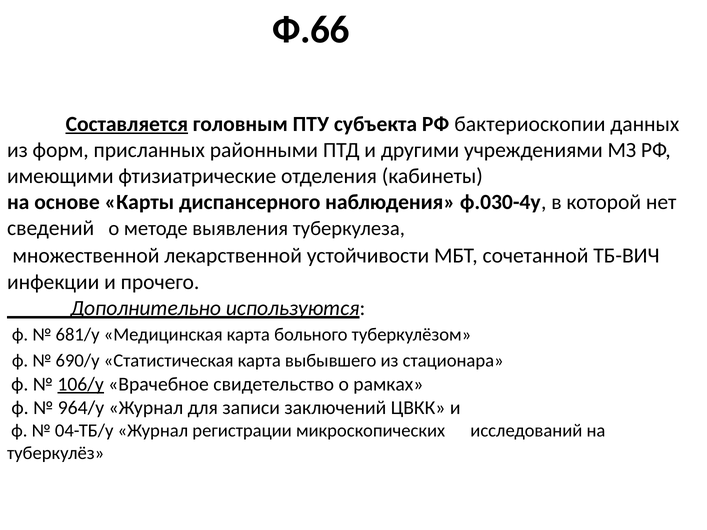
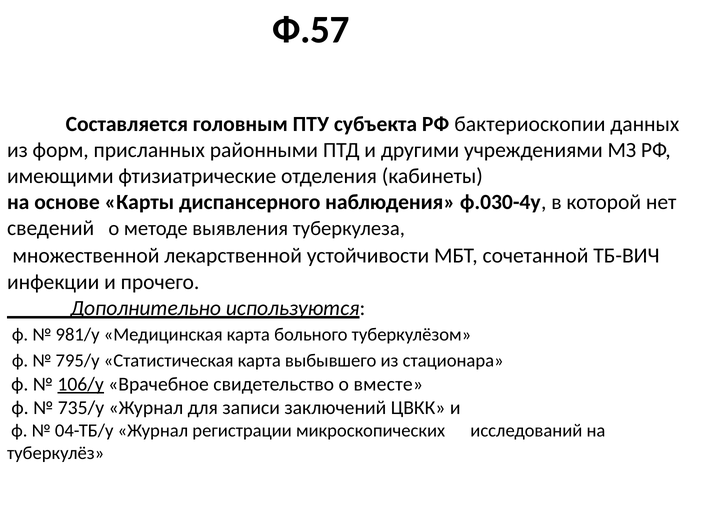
Ф.66: Ф.66 -> Ф.57 (311, 30)
Составляется underline: present -> none (127, 124)
681/у: 681/у -> 981/у (78, 335)
690/у: 690/у -> 795/у (78, 361)
рамках: рамках -> вместе (388, 385)
964/у: 964/у -> 735/у (81, 408)
